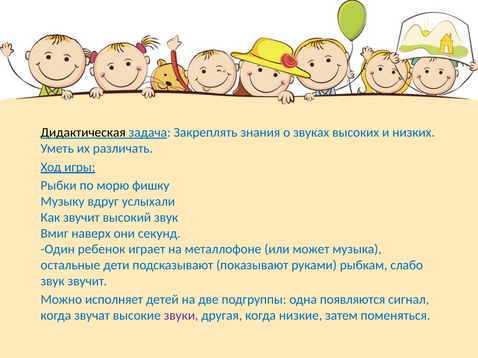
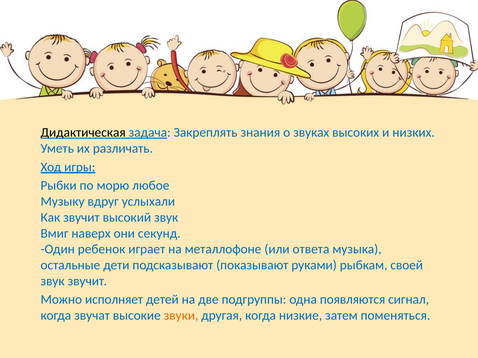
фишку: фишку -> любое (151, 186)
может: может -> ответа (311, 250)
слабо: слабо -> своей (407, 265)
звуки colour: purple -> orange (181, 316)
